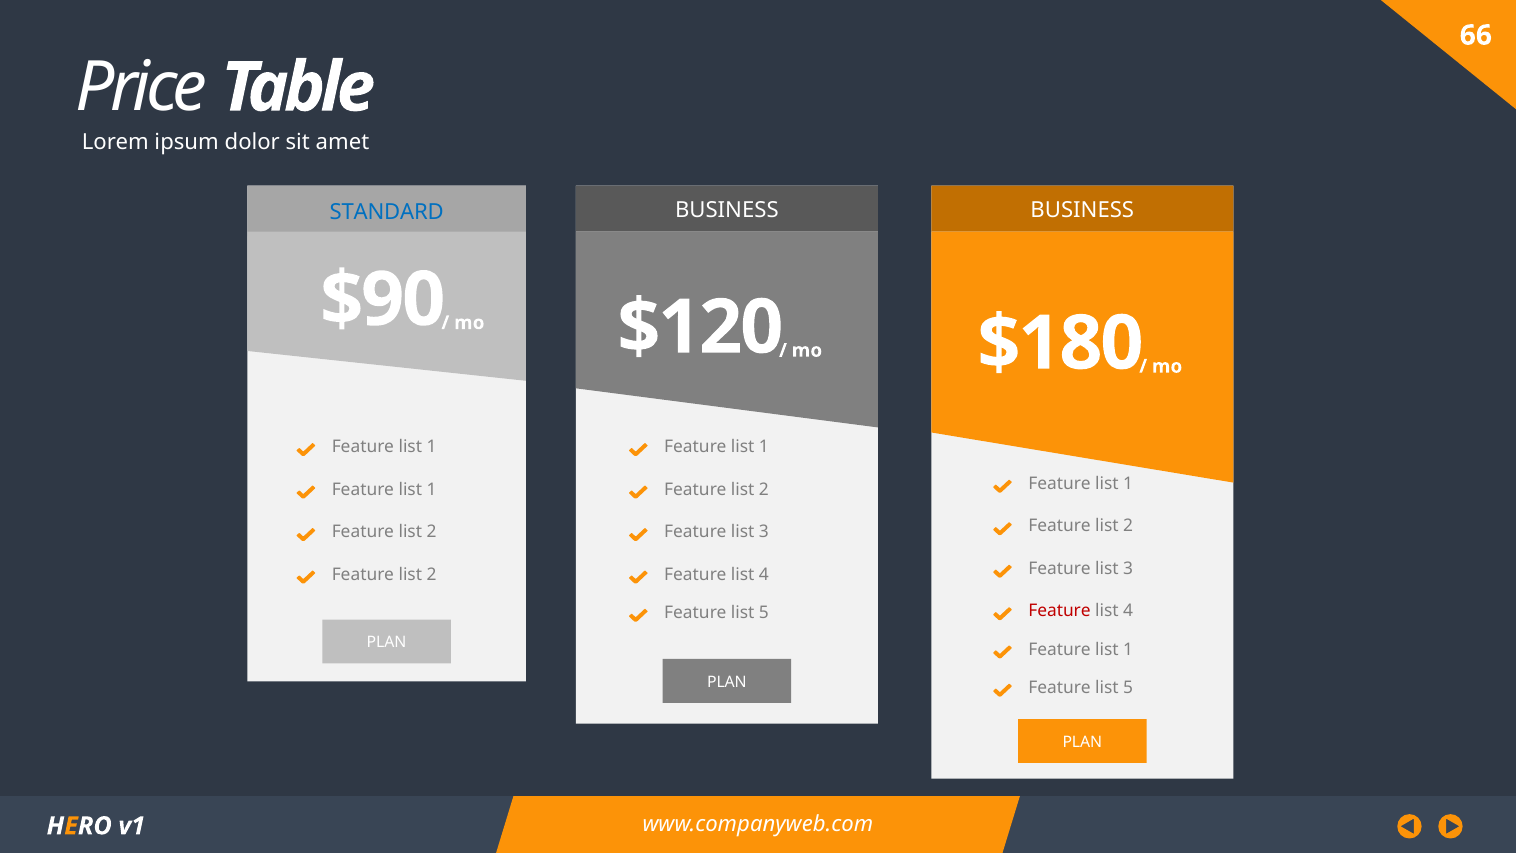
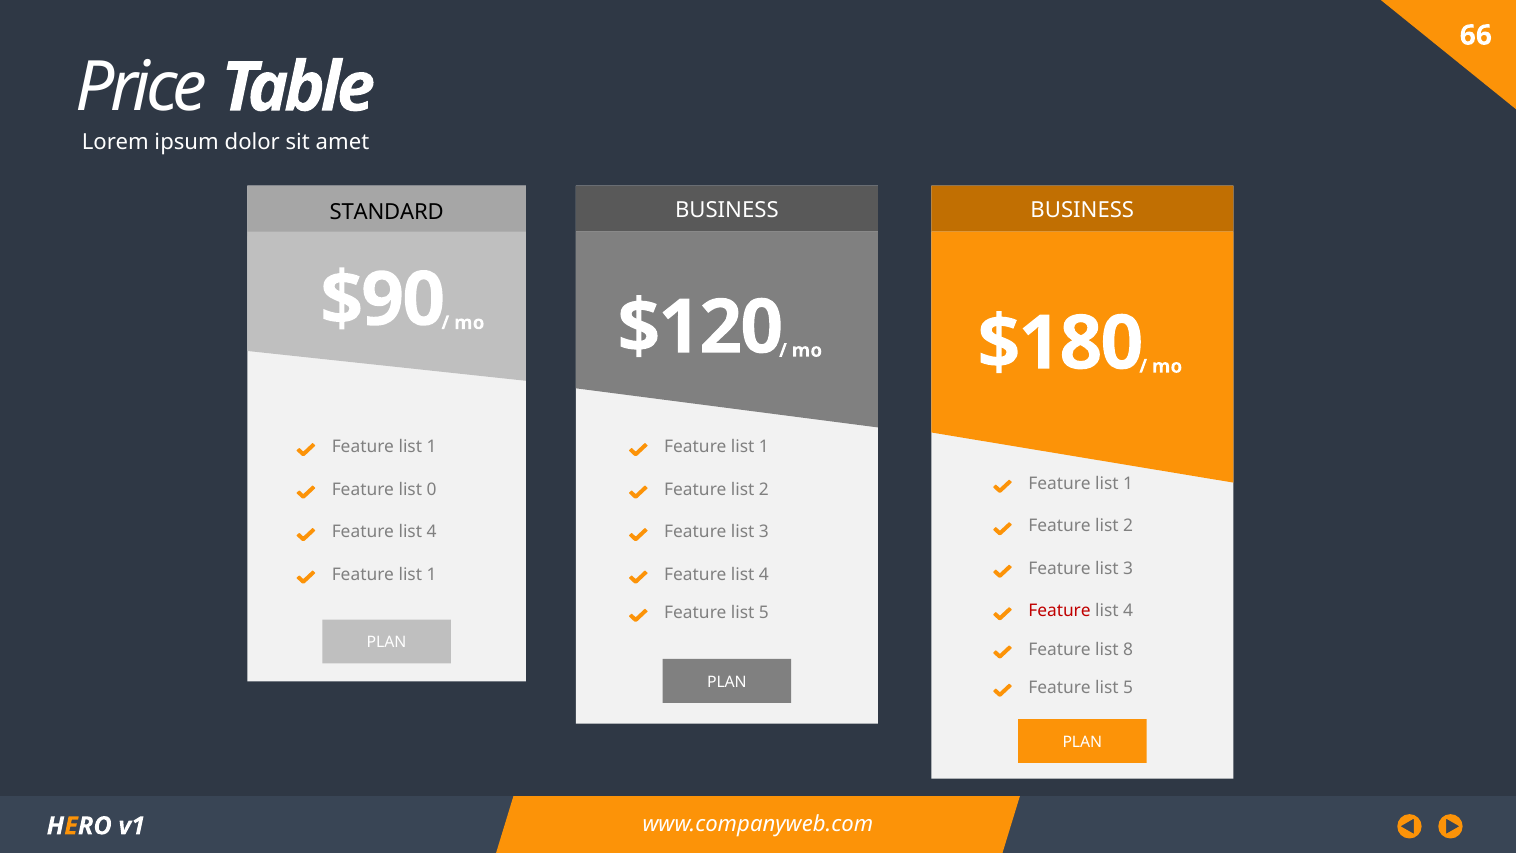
STANDARD colour: blue -> black (387, 213)
1: 1 -> 0 (432, 489)
2: 2 -> 4 (432, 532)
2: 2 -> 1 (432, 574)
1: 1 -> 8 (1128, 649)
